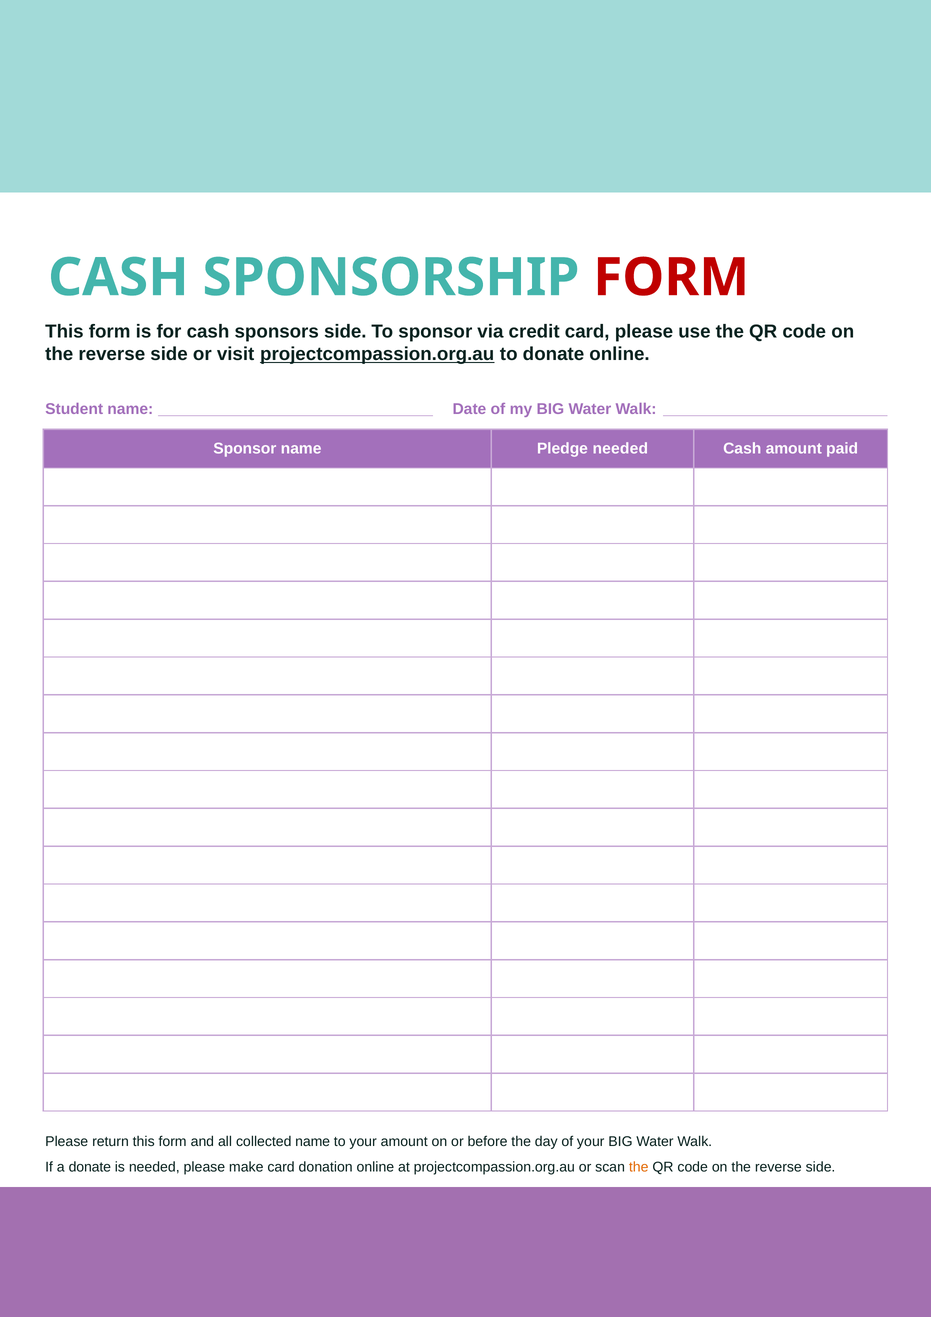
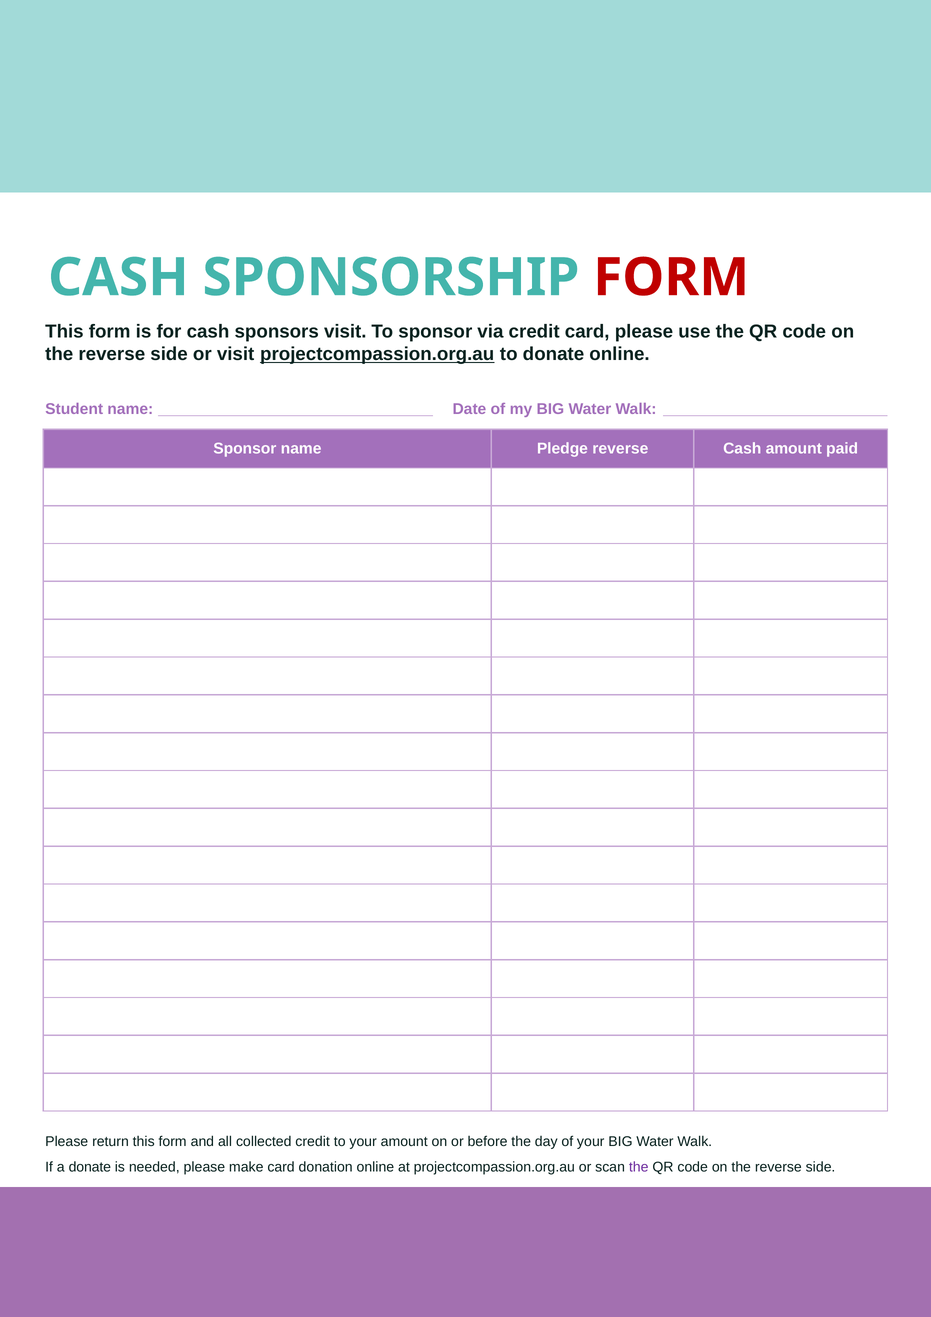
sponsors side: side -> visit (345, 332)
Pledge needed: needed -> reverse (620, 449)
collected name: name -> credit (313, 1141)
the colour: orange -> purple (639, 1167)
